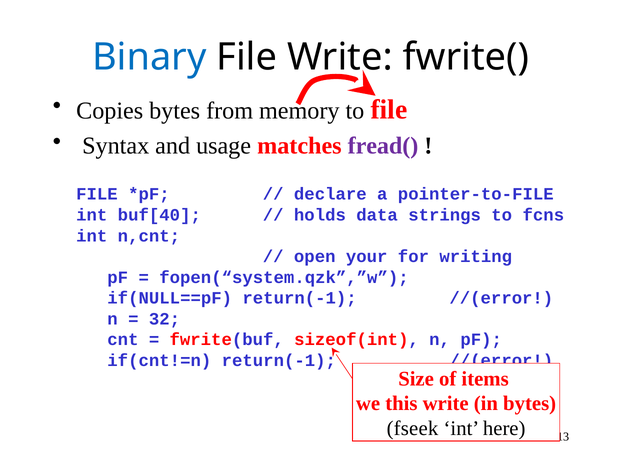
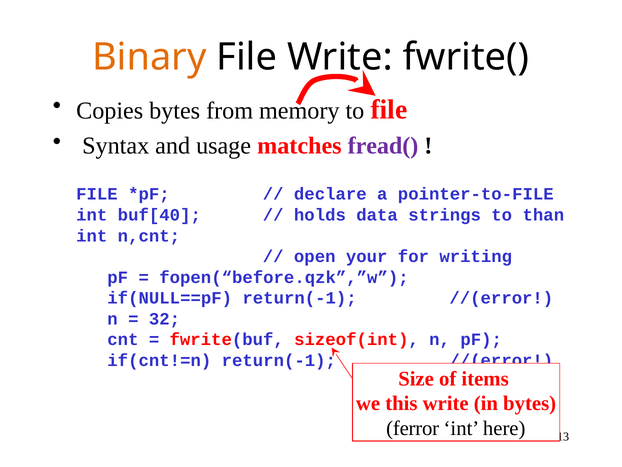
Binary colour: blue -> orange (149, 57)
fcns: fcns -> than (543, 215)
fopen(“system.qzk”,”w: fopen(“system.qzk”,”w -> fopen(“before.qzk”,”w (284, 277)
fseek: fseek -> ferror (413, 428)
